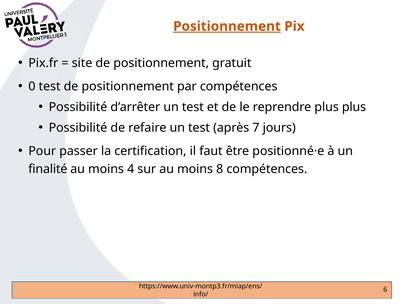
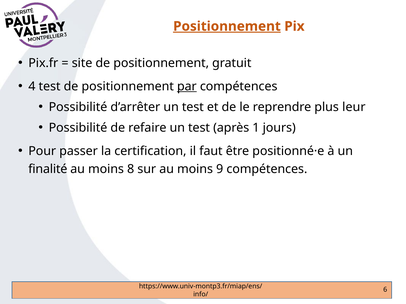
0: 0 -> 4 (32, 87)
par underline: none -> present (187, 87)
plus plus: plus -> leur (354, 107)
7: 7 -> 1 (256, 128)
4: 4 -> 8 (131, 169)
8: 8 -> 9 (220, 169)
